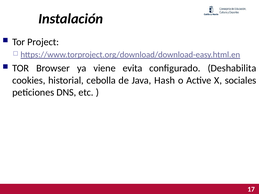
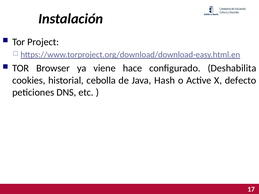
evita: evita -> hace (132, 68)
sociales: sociales -> defecto (241, 80)
